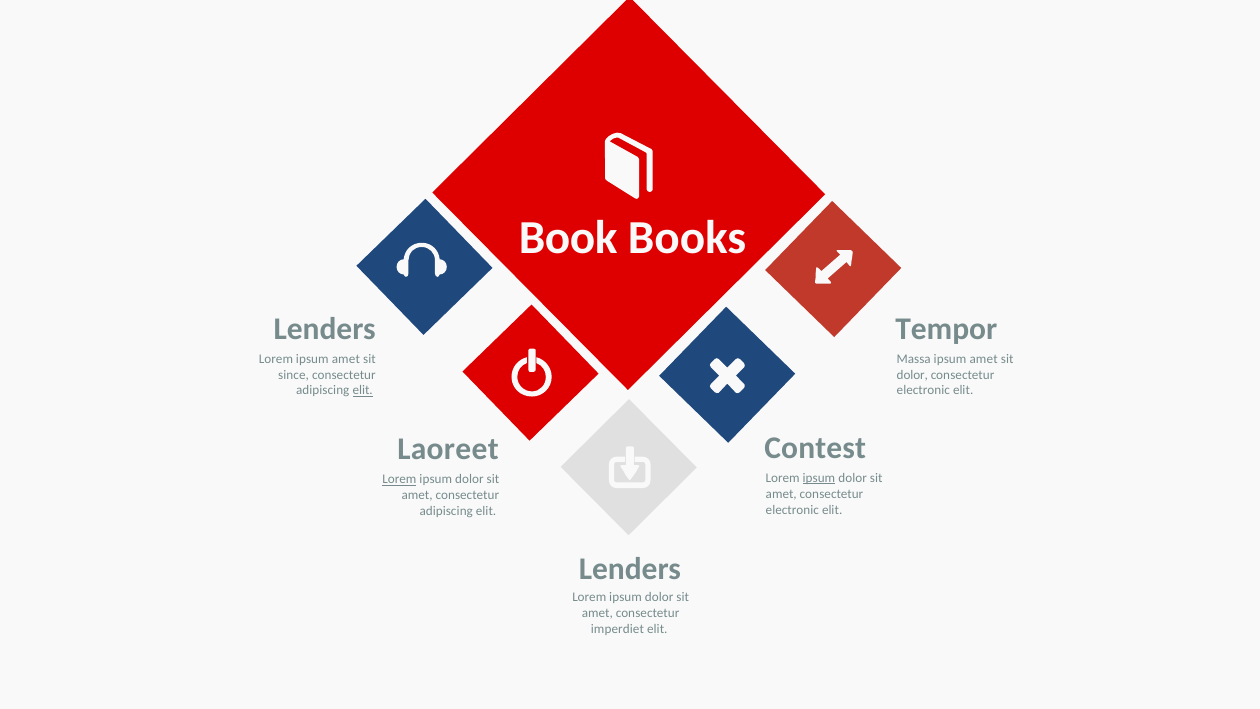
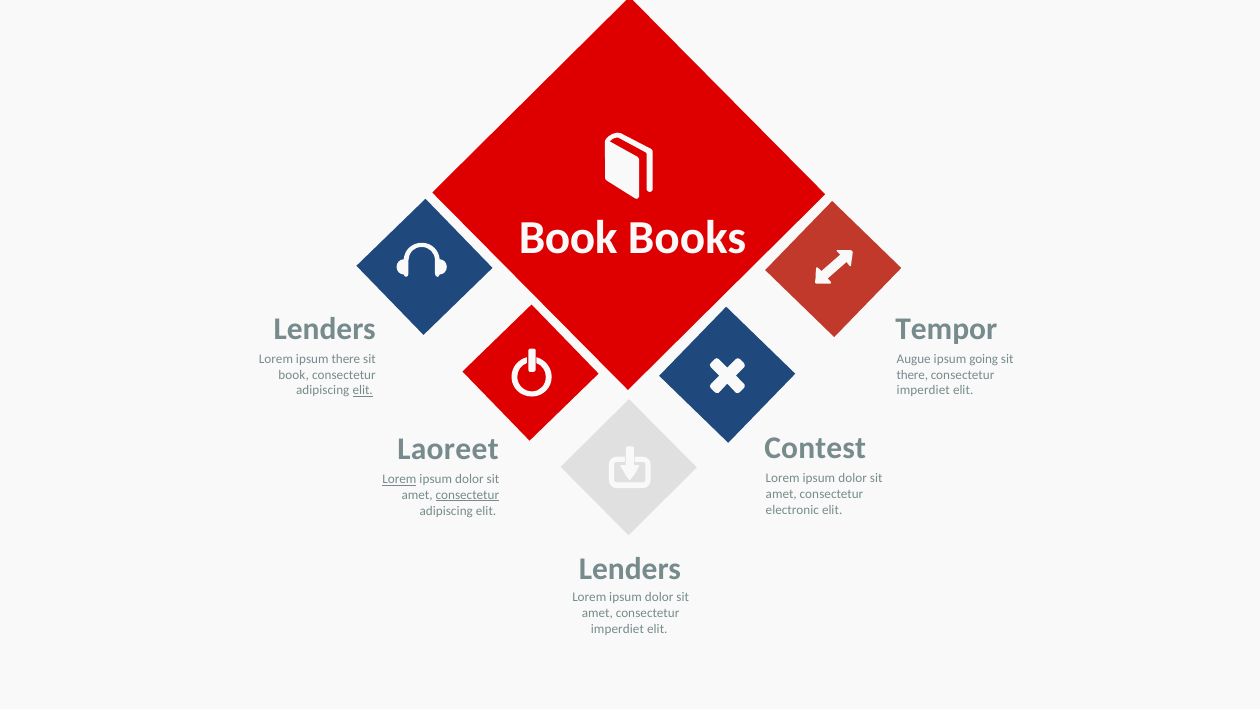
Lorem ipsum amet: amet -> there (346, 359)
Massa: Massa -> Augue (914, 359)
amet: amet -> going (984, 359)
since: since -> book (294, 375)
dolor: dolor -> there (912, 375)
electronic: electronic -> imperdiet (923, 390)
ipsum underline: present -> none (819, 478)
consectetur underline: none -> present (467, 495)
